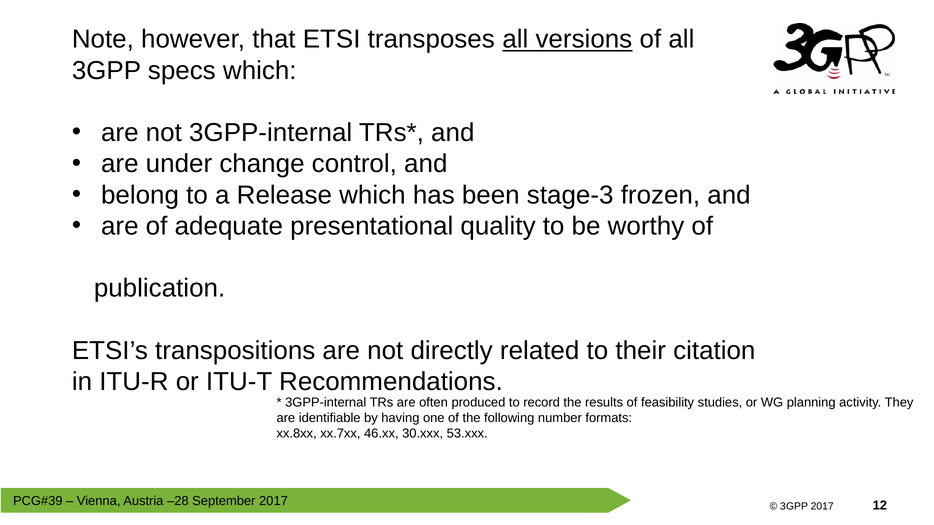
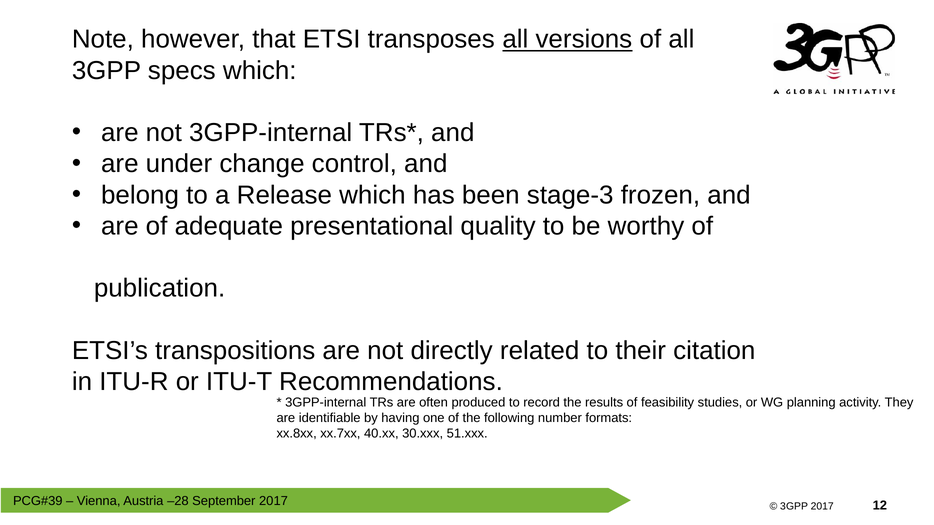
46.xx: 46.xx -> 40.xx (381, 434)
53.xxx: 53.xxx -> 51.xxx (467, 434)
